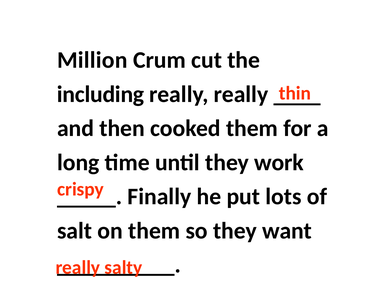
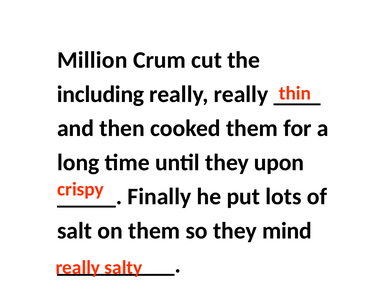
work: work -> upon (279, 162)
want: want -> mind (287, 230)
